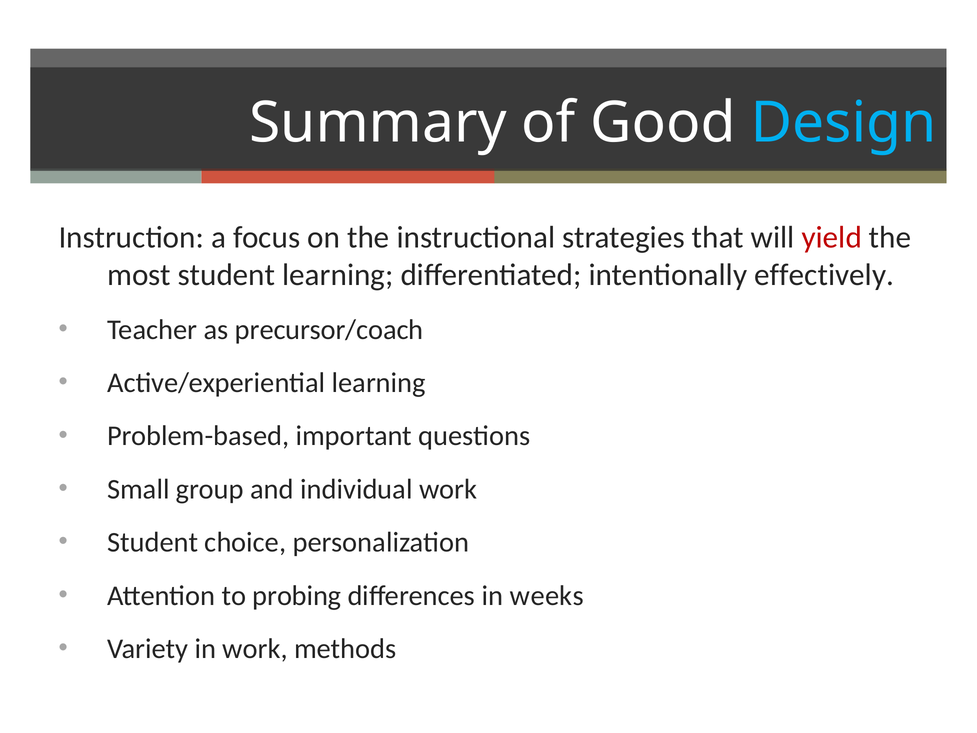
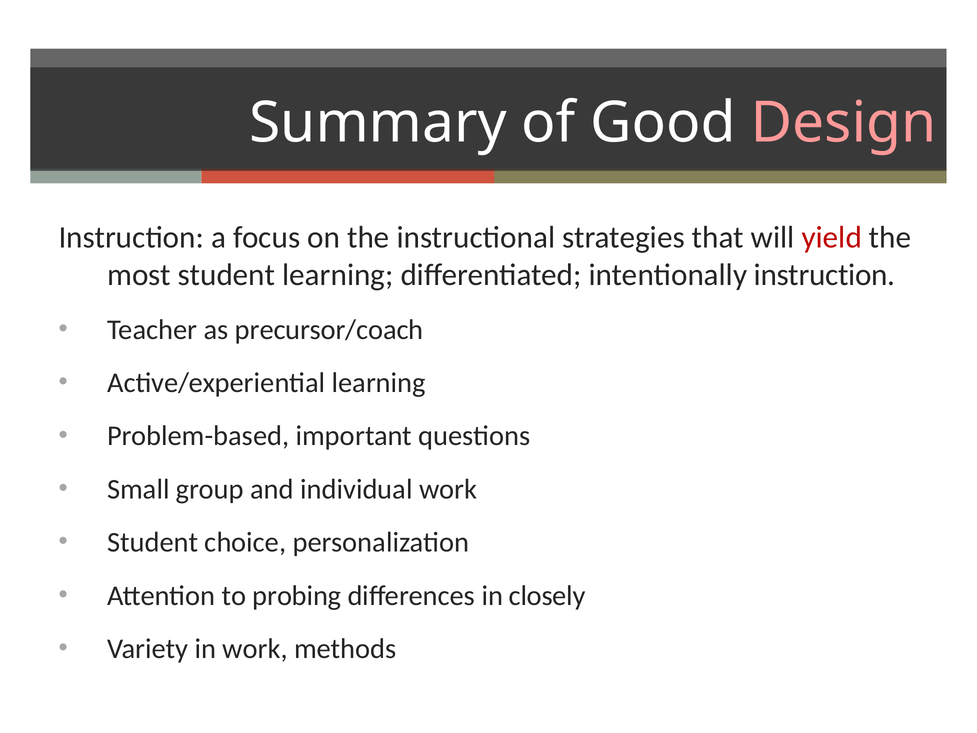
Design colour: light blue -> pink (844, 123)
intentionally effectively: effectively -> instruction (824, 275)
weeks: weeks -> closely (547, 595)
